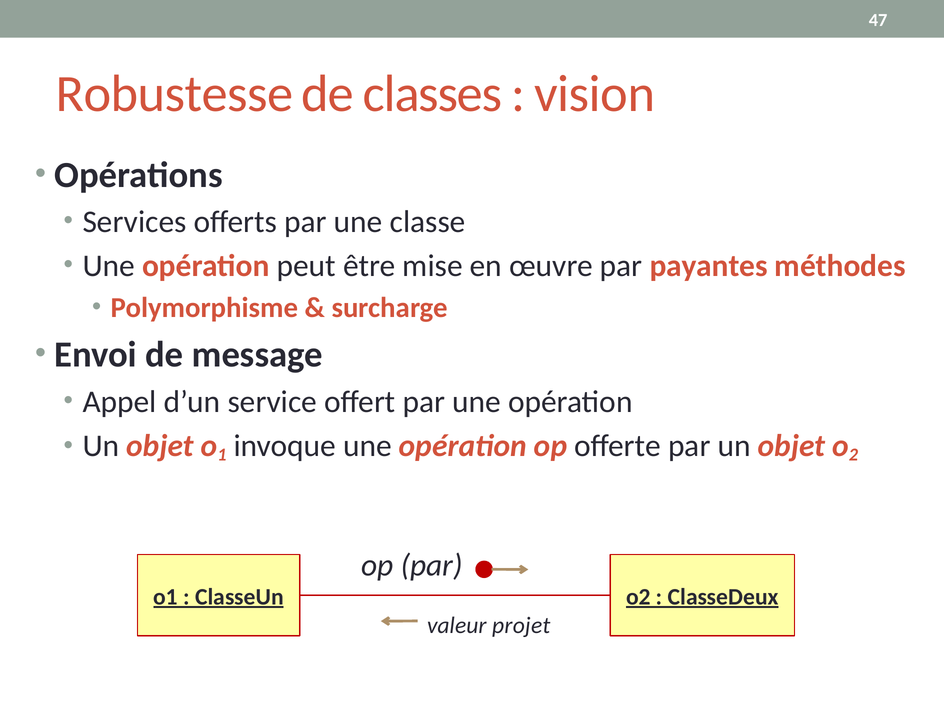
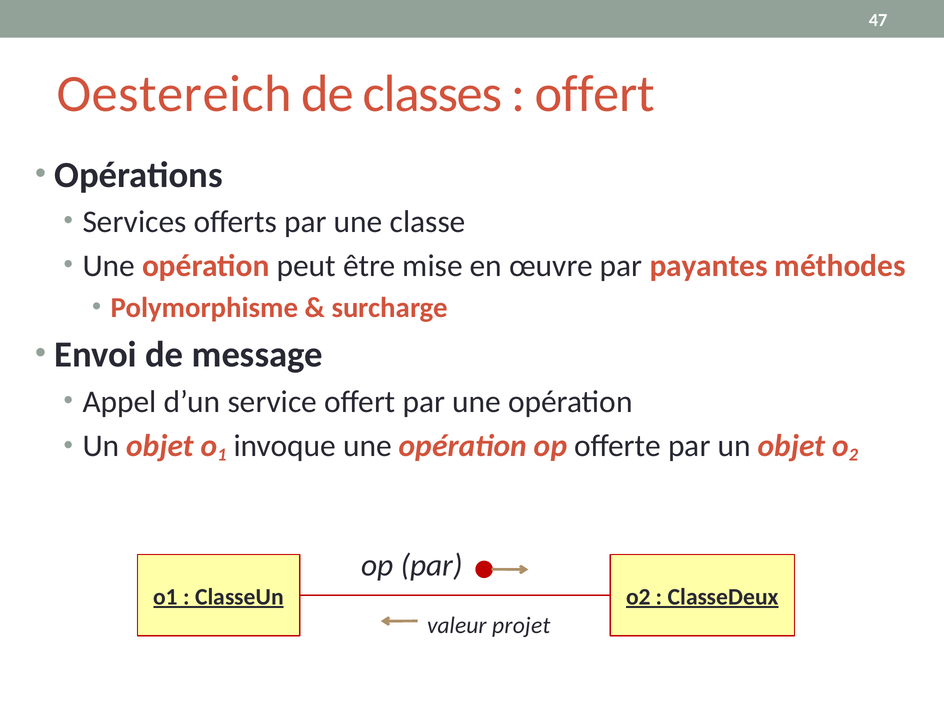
Robustesse: Robustesse -> Oestereich (174, 94)
vision: vision -> offert (595, 94)
